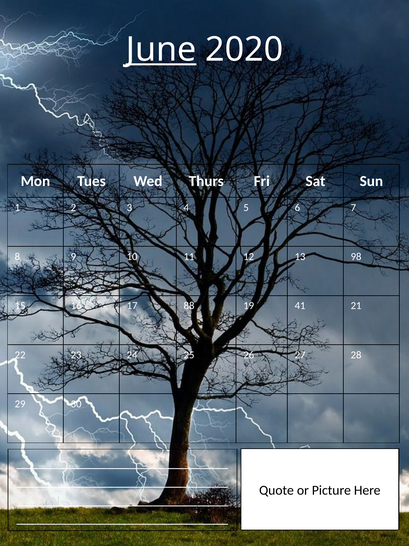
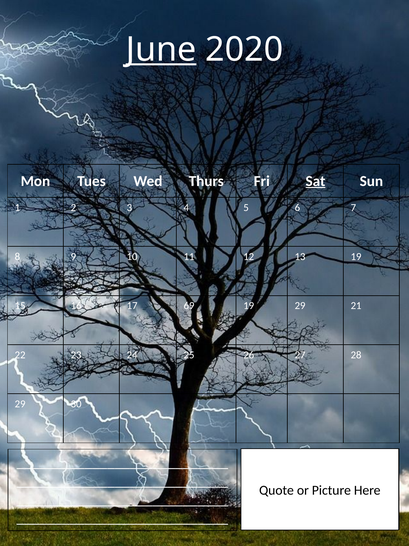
Sat underline: none -> present (315, 181)
13 98: 98 -> 19 (356, 256)
88: 88 -> 69 (189, 305)
19 41: 41 -> 29 (300, 305)
